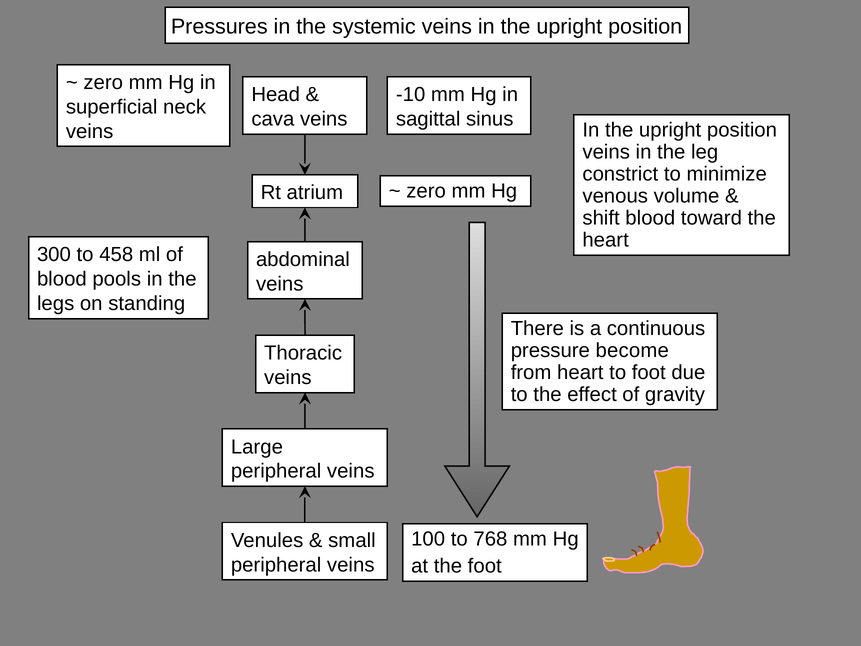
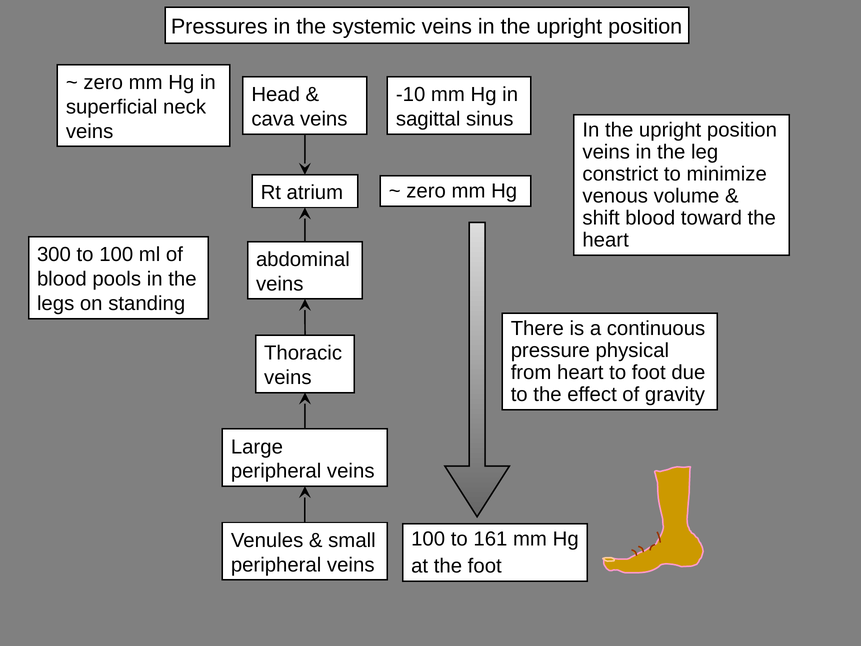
to 458: 458 -> 100 (116, 255)
become: become -> physical (632, 350)
768: 768 -> 161 (490, 539)
